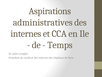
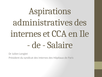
Temps: Temps -> Salaire (60, 45)
